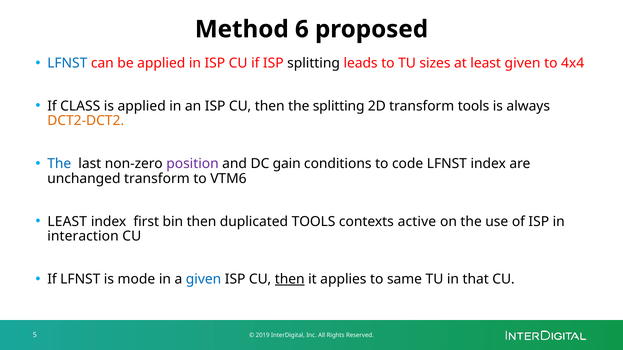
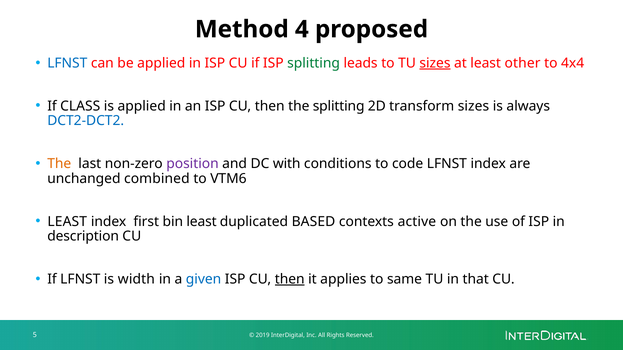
6: 6 -> 4 (302, 29)
splitting colour: black -> green (314, 63)
sizes underline: none -> present (435, 63)
least given: given -> other (523, 63)
transform tools: tools -> sizes (473, 106)
DCT2-DCT2 colour: orange -> blue (86, 121)
The colour: blue -> orange (59, 164)
gain: gain -> with (287, 164)
unchanged transform: transform -> combined (157, 179)
bin then: then -> least (202, 222)
duplicated TOOLS: TOOLS -> BASED (313, 222)
interaction: interaction -> description (83, 237)
mode: mode -> width (136, 280)
